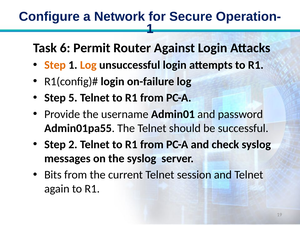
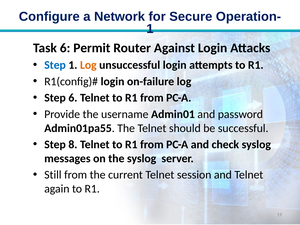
Step colour: orange -> blue (55, 65)
Step 5: 5 -> 6 (73, 98)
2: 2 -> 8 (73, 145)
Bits: Bits -> Still (53, 175)
